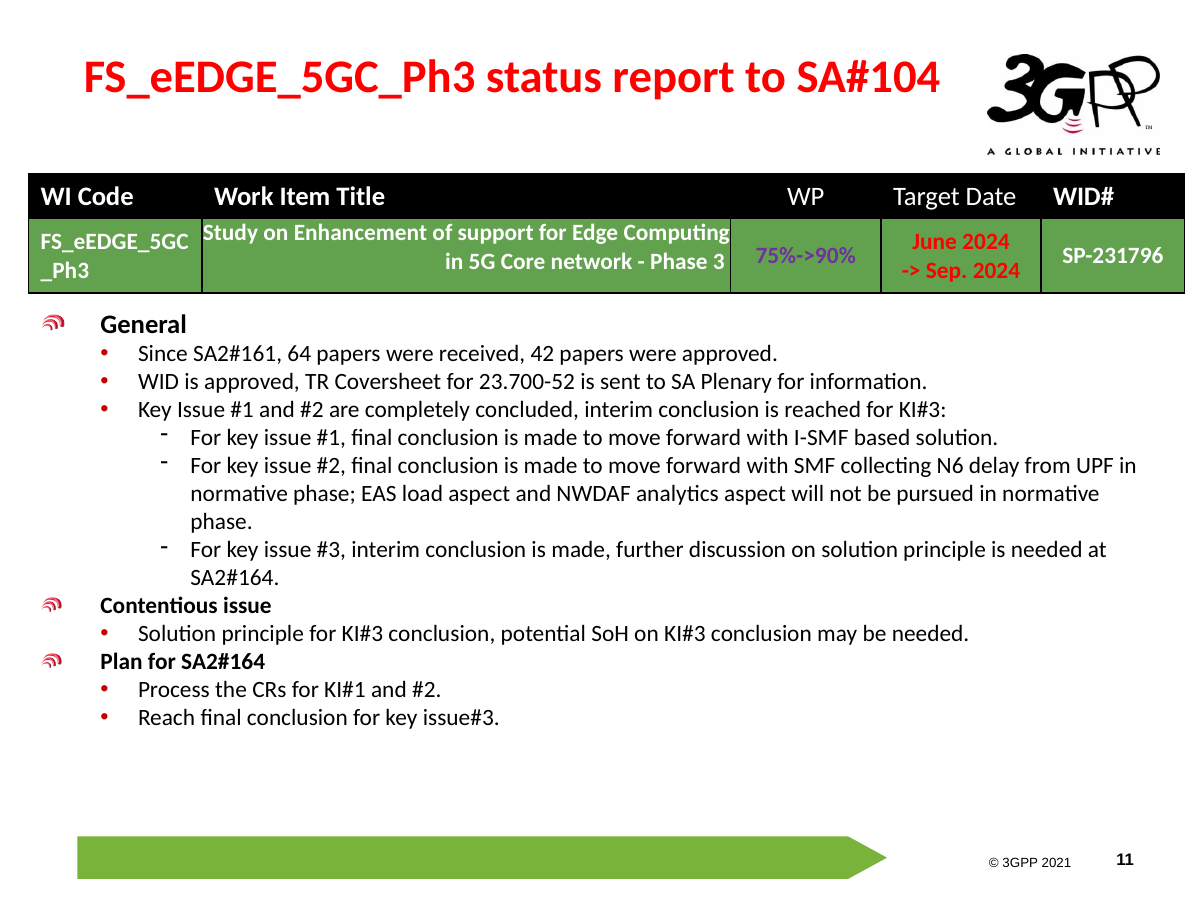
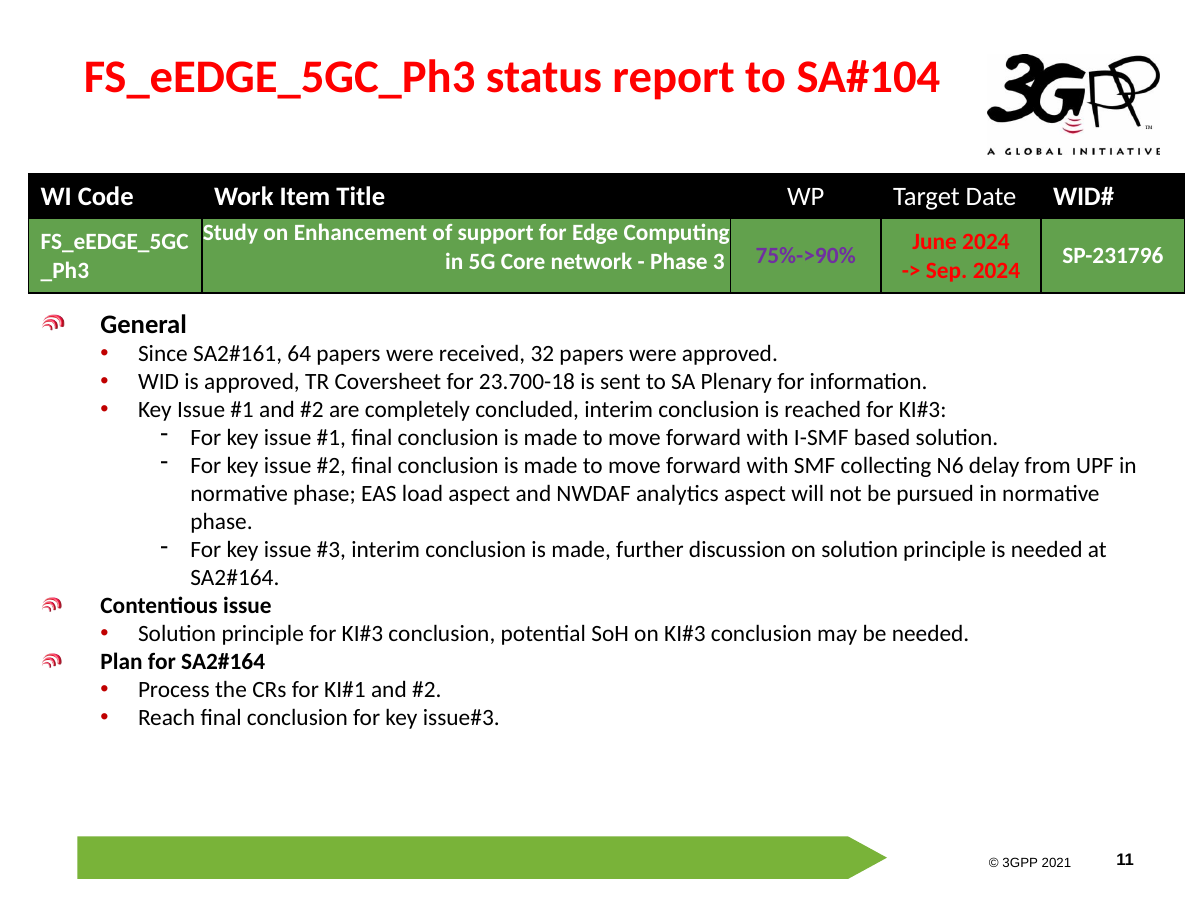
42: 42 -> 32 (542, 354)
23.700-52: 23.700-52 -> 23.700-18 (527, 382)
